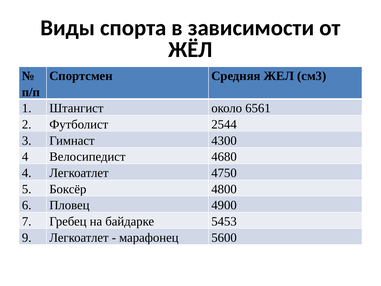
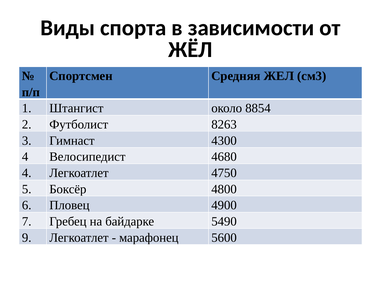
6561: 6561 -> 8854 (258, 108)
2544: 2544 -> 8263 (224, 124)
5453: 5453 -> 5490 (224, 221)
